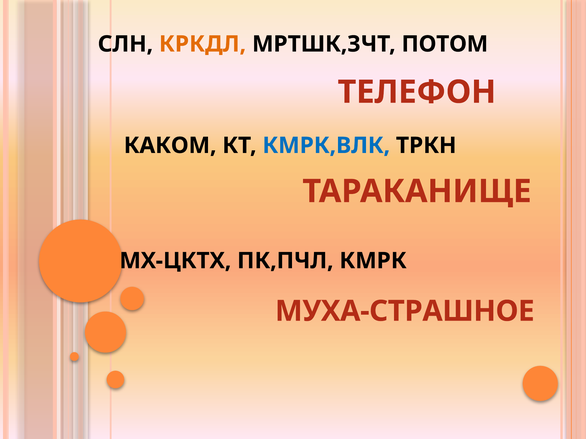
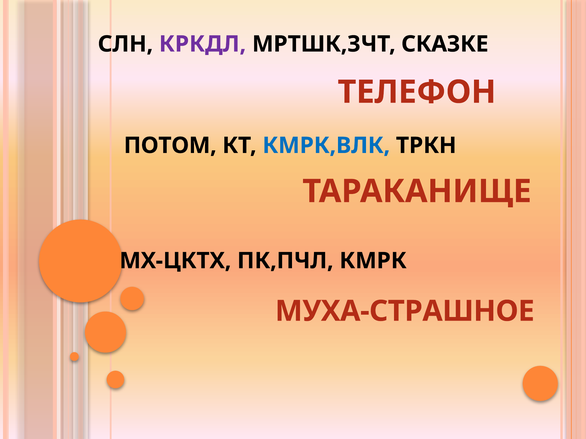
КРКДЛ colour: orange -> purple (203, 44)
ПОТОМ: ПОТОМ -> СКАЗКЕ (445, 44)
КАКОМ: КАКОМ -> ПОТОМ (170, 146)
